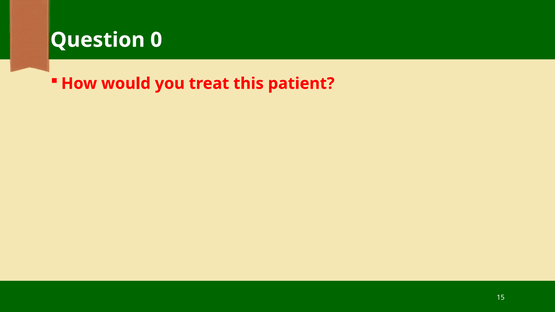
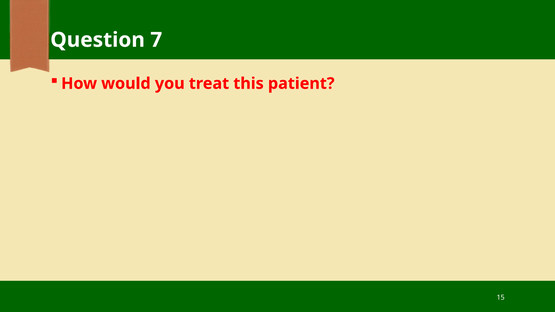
0: 0 -> 7 (156, 40)
